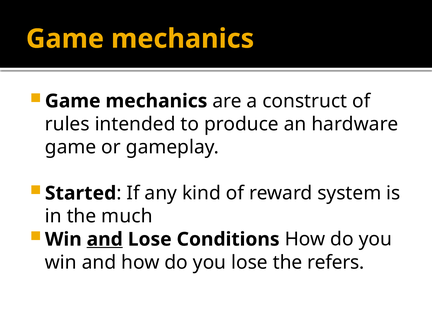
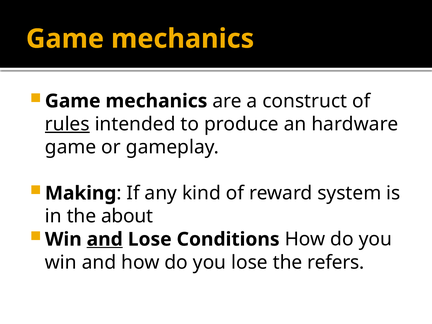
rules underline: none -> present (67, 124)
Started: Started -> Making (81, 193)
much: much -> about (127, 216)
